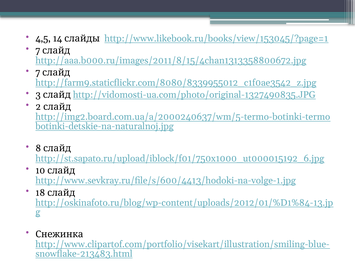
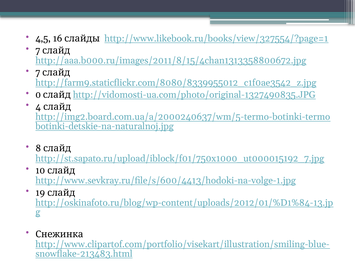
14: 14 -> 16 (58, 39)
http://www.likebook.ru/books/view/153045/?page=1: http://www.likebook.ru/books/view/153045/?page=1 -> http://www.likebook.ru/books/view/327554/?page=1 (216, 39)
3: 3 -> 0 (38, 95)
2: 2 -> 4 (38, 107)
http://st.sapato.ru/upload/iblock/f01/750x1000_ut000015192_6.jpg: http://st.sapato.ru/upload/iblock/f01/750x1000_ut000015192_6.jpg -> http://st.sapato.ru/upload/iblock/f01/750x1000_ut000015192_7.jpg (180, 159)
18: 18 -> 19 (40, 193)
